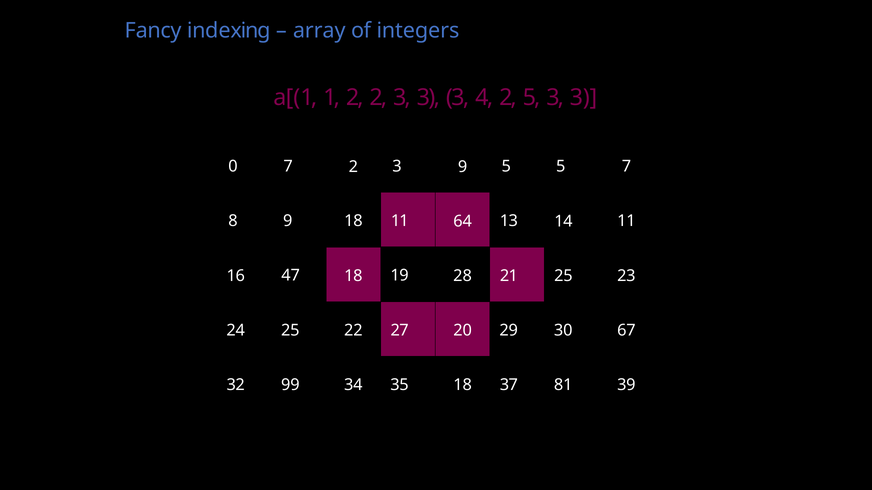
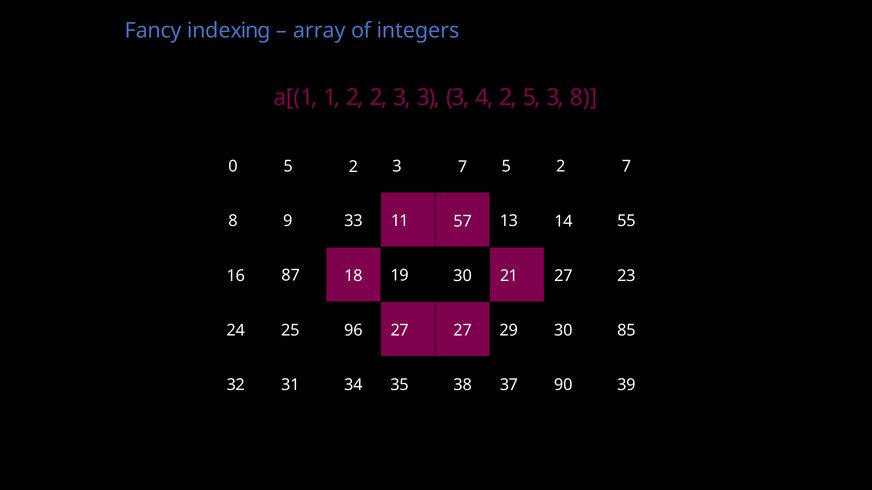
5 3 3: 3 -> 8 (583, 98)
0 7: 7 -> 5 (288, 167)
3 9: 9 -> 7 (463, 167)
5: 5 -> 2 (561, 167)
9 18: 18 -> 33 (353, 221)
64: 64 -> 57 (463, 221)
14 11: 11 -> 55 (626, 221)
47: 47 -> 87 (291, 276)
19 28: 28 -> 30 (463, 276)
21 25: 25 -> 27 (563, 276)
22: 22 -> 96 (353, 331)
27 20: 20 -> 27 (463, 331)
67: 67 -> 85 (626, 331)
99: 99 -> 31 (290, 385)
35 18: 18 -> 38 (463, 385)
81: 81 -> 90 (563, 385)
